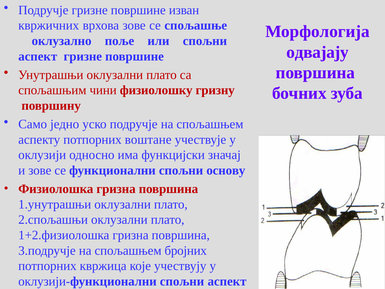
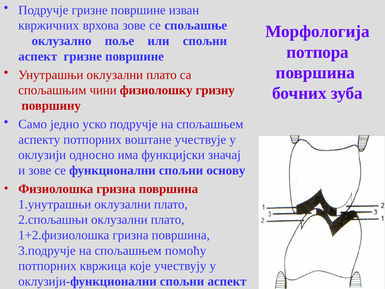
одвајају: одвајају -> потпора (318, 52)
бројних: бројних -> помоћу (186, 250)
